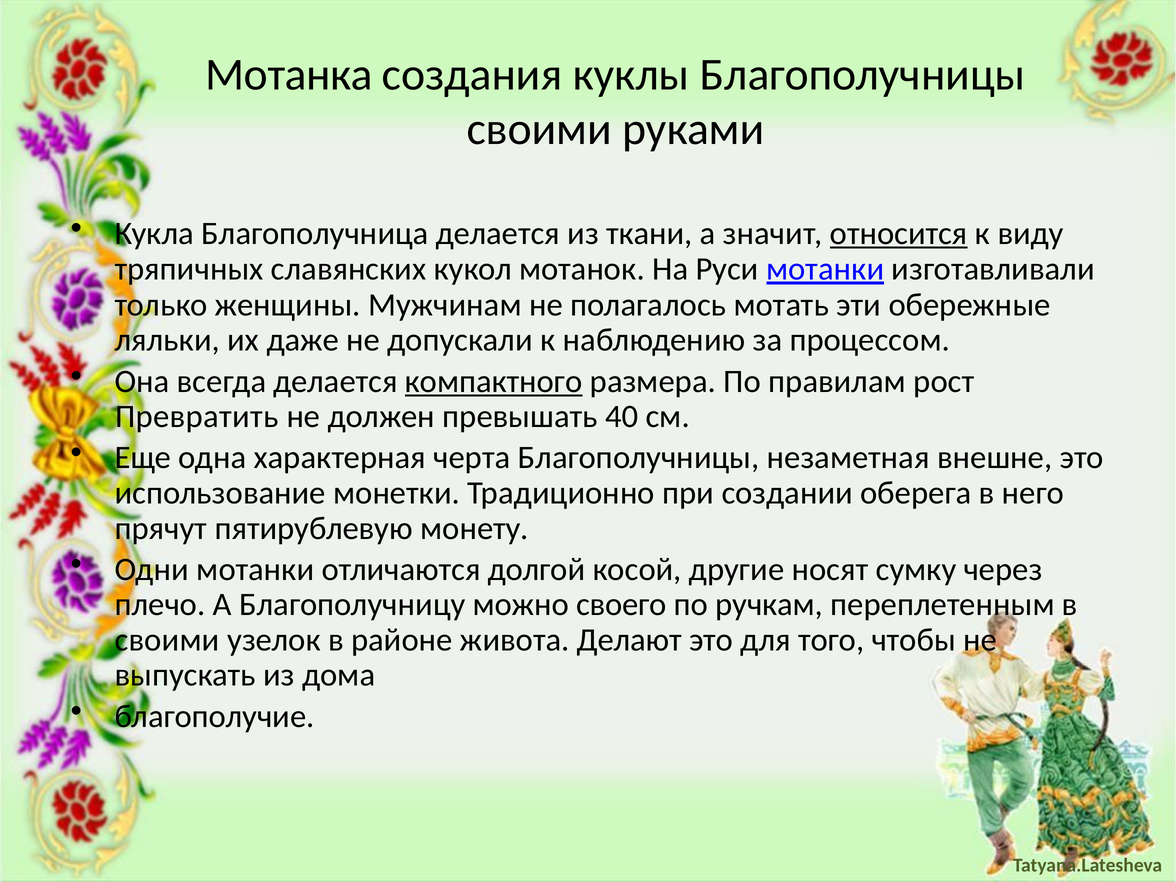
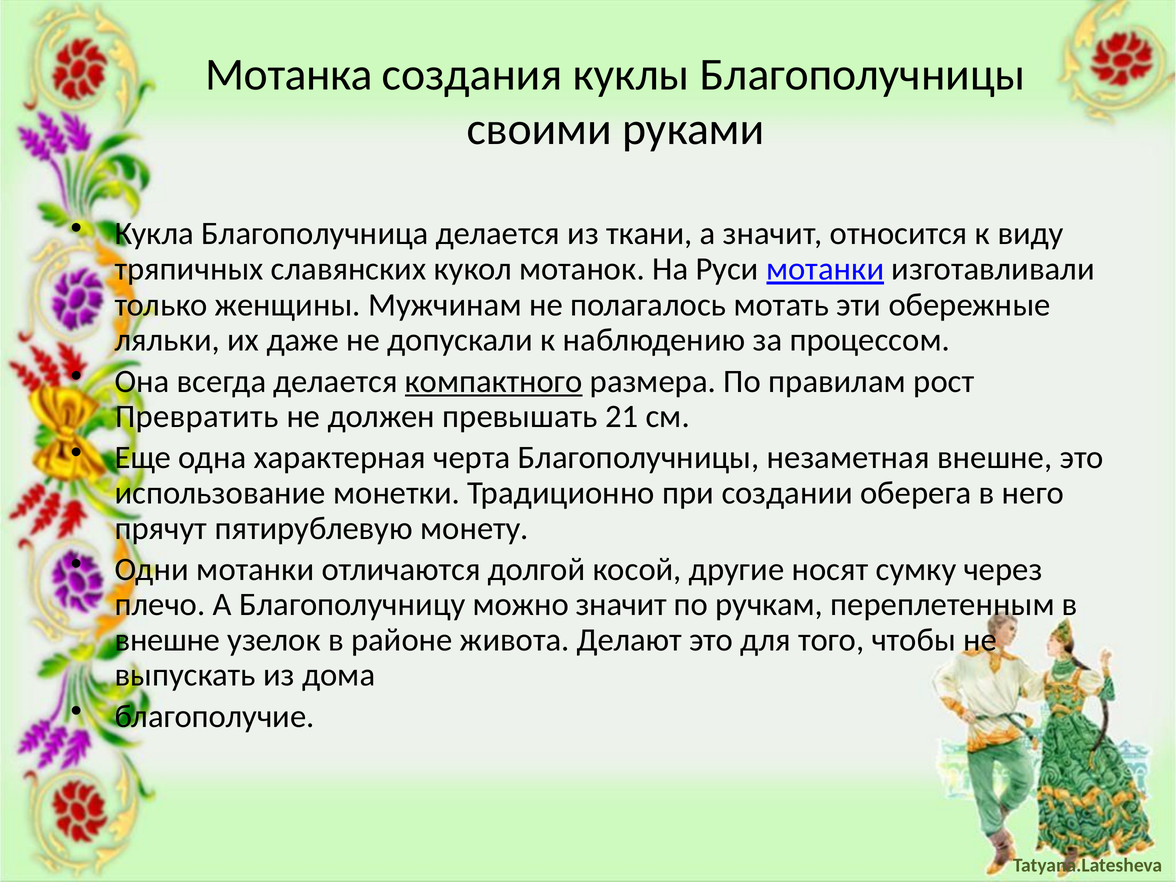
относится underline: present -> none (899, 234)
40: 40 -> 21 (622, 417)
можно своего: своего -> значит (621, 605)
своими: своими -> внешне (167, 640)
